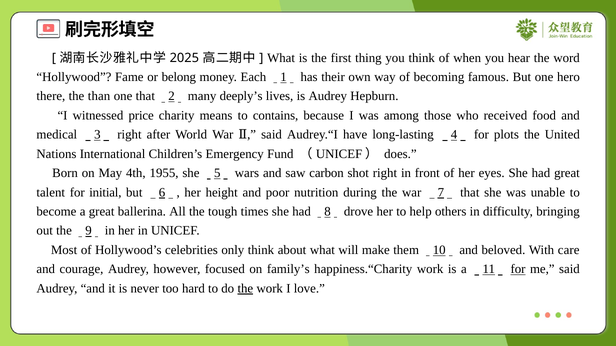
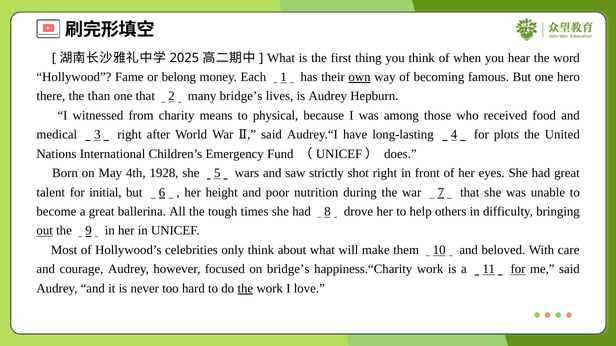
own underline: none -> present (360, 77)
many deeply’s: deeply’s -> bridge’s (241, 96)
price: price -> from (141, 116)
contains: contains -> physical (276, 116)
1955: 1955 -> 1928 (164, 173)
carbon: carbon -> strictly (327, 173)
out underline: none -> present (45, 231)
on family’s: family’s -> bridge’s (288, 270)
